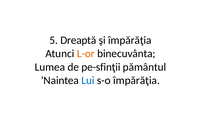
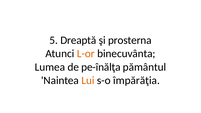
şi împărăţia: împărăţia -> prosterna (130, 40)
pe-sfinţii: pe-sfinţii -> pe-înălţa (101, 67)
Lui colour: blue -> orange (88, 80)
